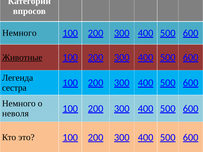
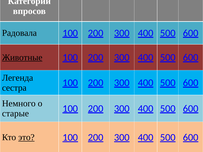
Немного: Немного -> Радовала (19, 33)
неволя: неволя -> старые (15, 114)
это underline: none -> present (26, 138)
